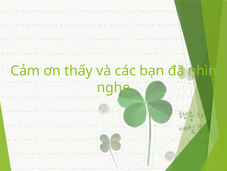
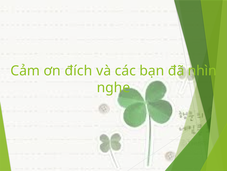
thấy: thấy -> đích (78, 71)
